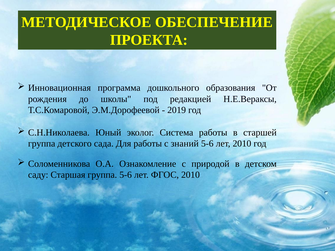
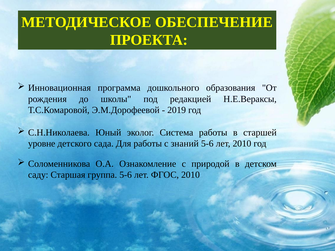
группа: группа -> уровне (42, 144)
